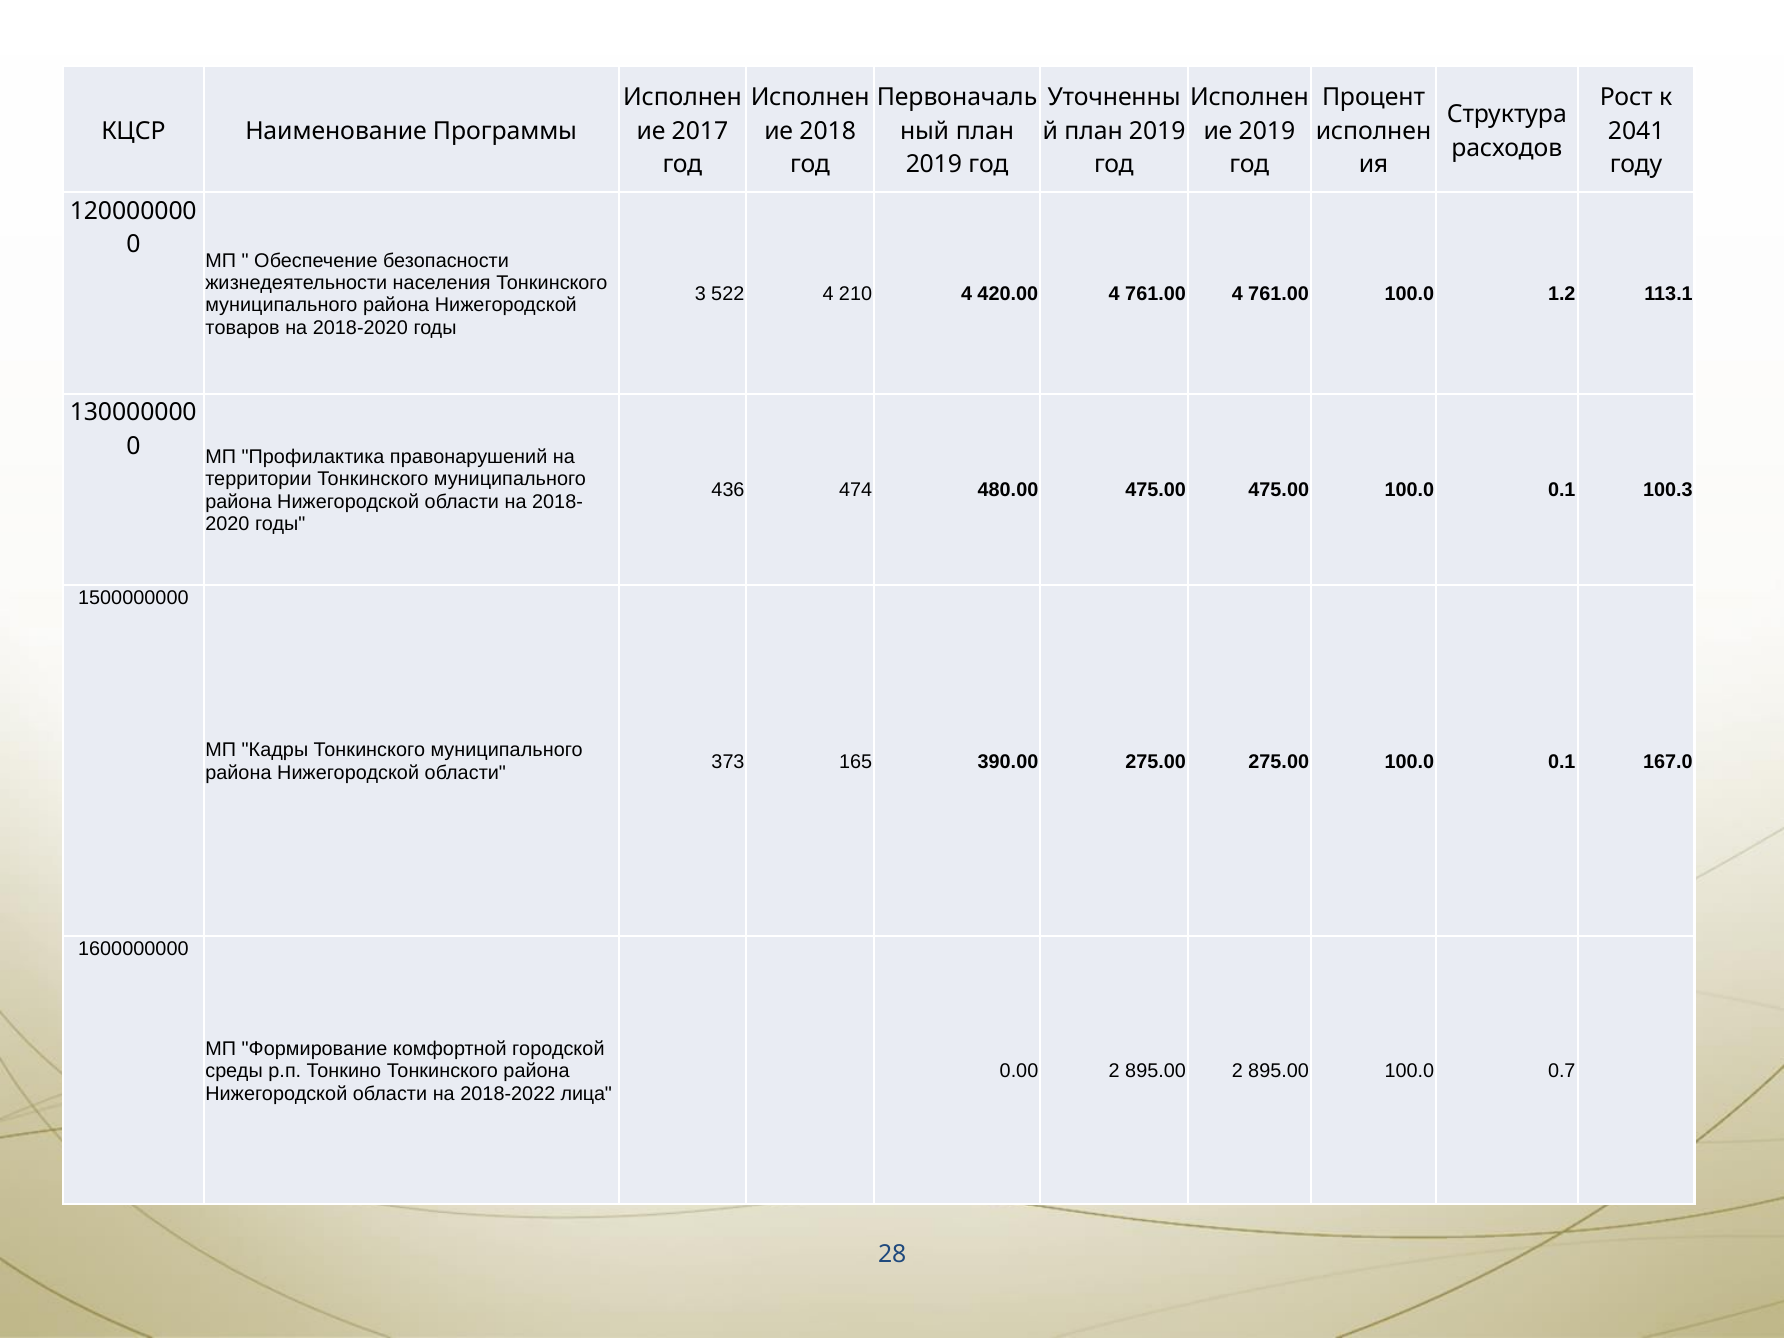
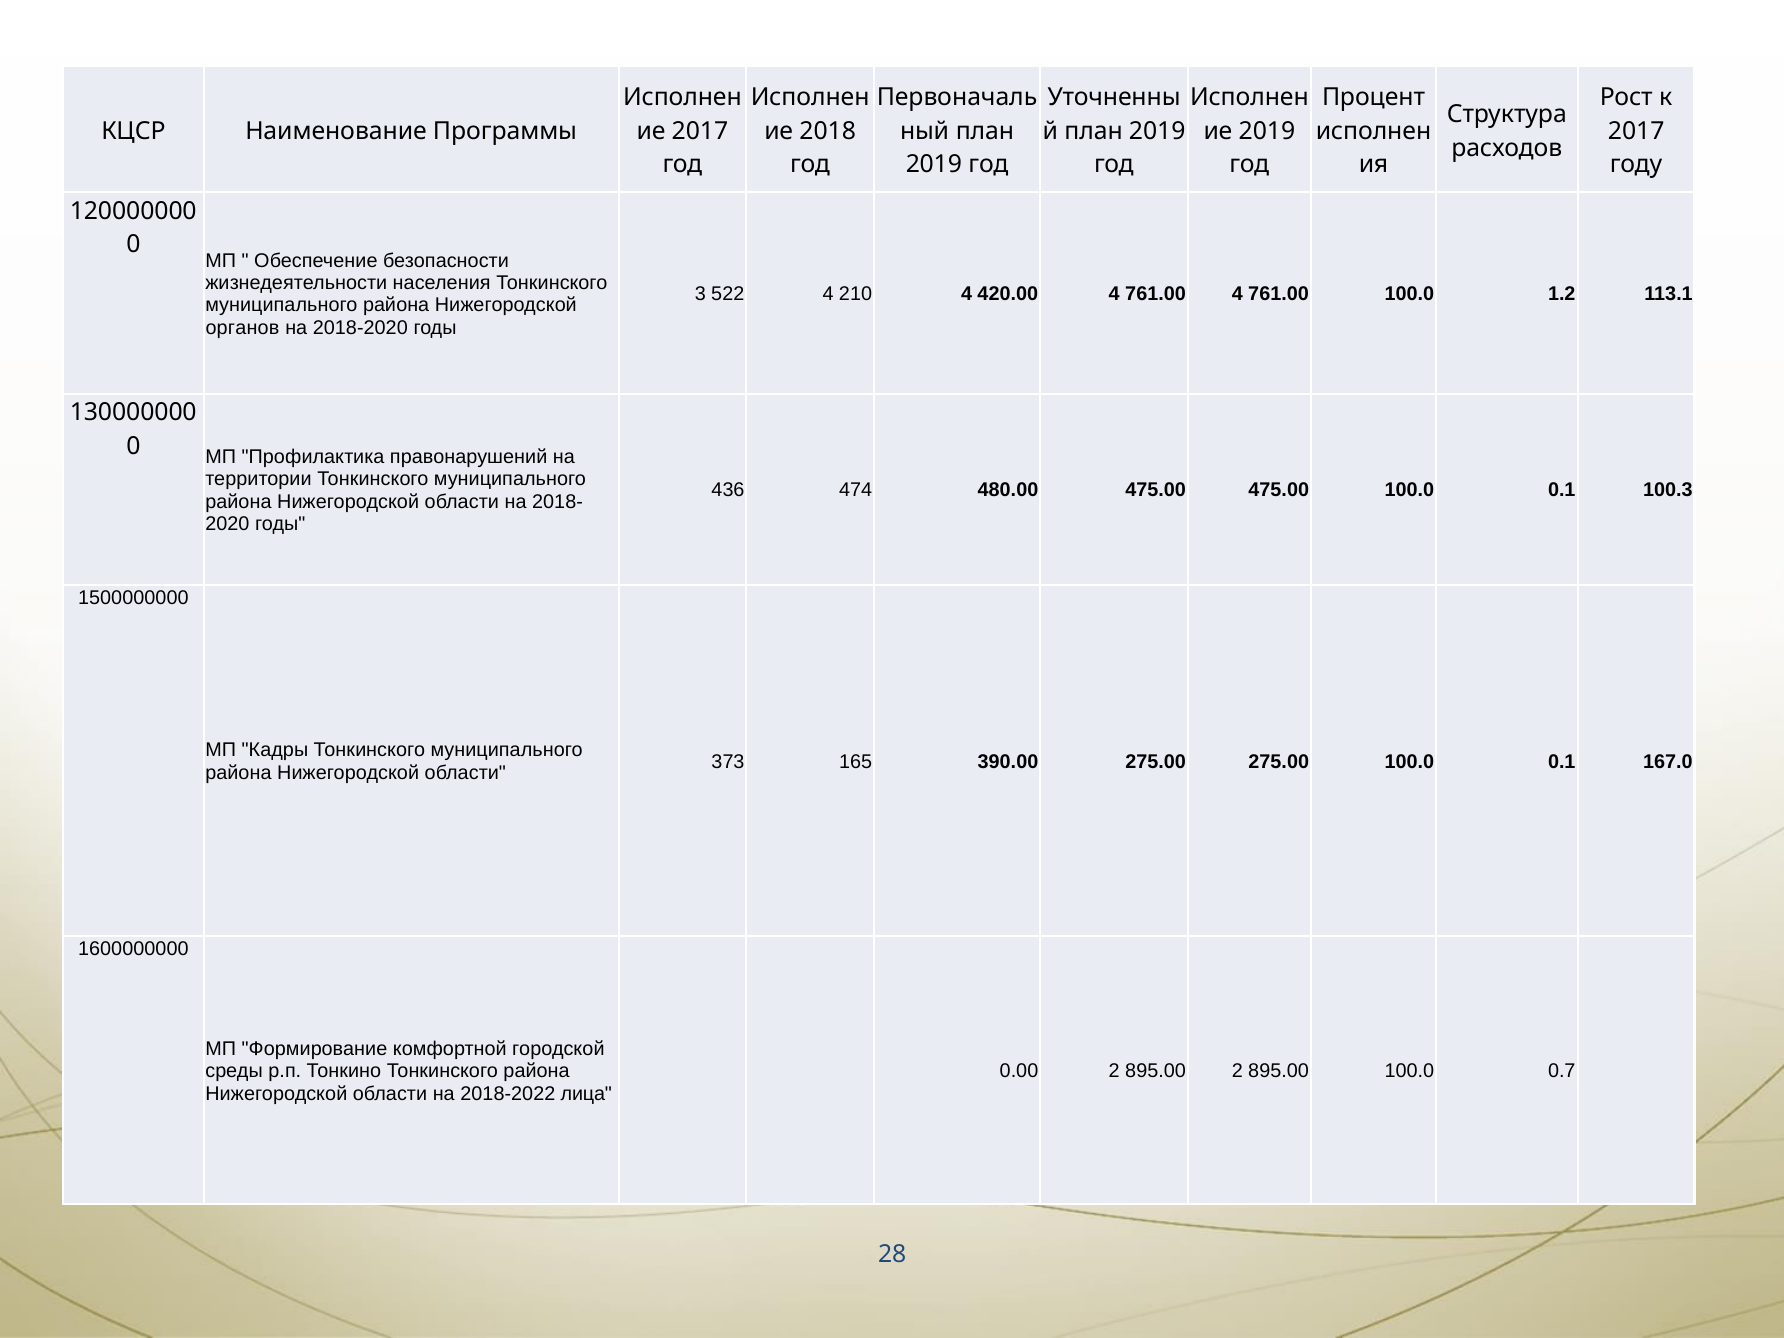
2041: 2041 -> 2017 (1636, 131)
товаров: товаров -> органов (242, 328)
